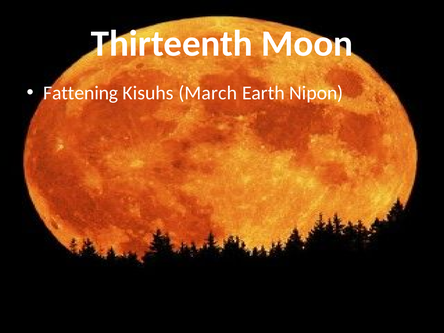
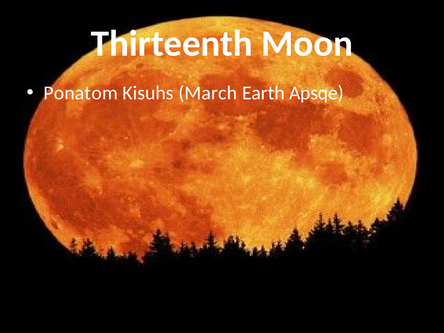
Fattening: Fattening -> Ponatom (81, 93)
Nipon: Nipon -> Apsqe (316, 93)
